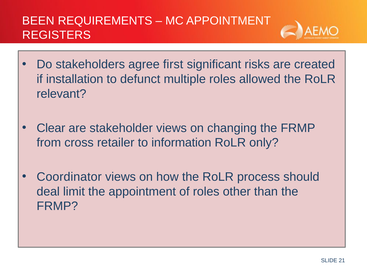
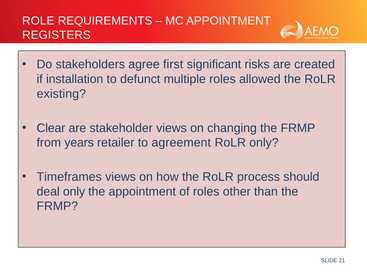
BEEN: BEEN -> ROLE (38, 21)
relevant: relevant -> existing (61, 94)
cross: cross -> years (79, 143)
information: information -> agreement (181, 143)
Coordinator: Coordinator -> Timeframes (69, 177)
deal limit: limit -> only (74, 192)
